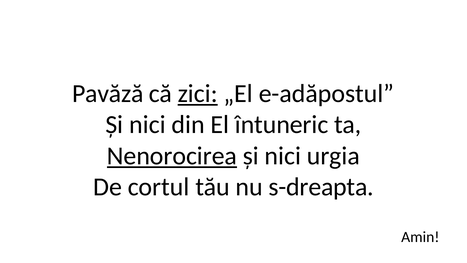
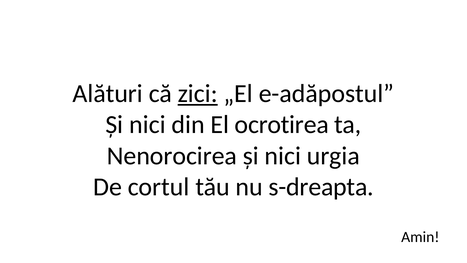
Pavăză: Pavăză -> Alături (108, 93)
întuneric: întuneric -> ocrotirea (282, 125)
Nenorocirea underline: present -> none (172, 156)
